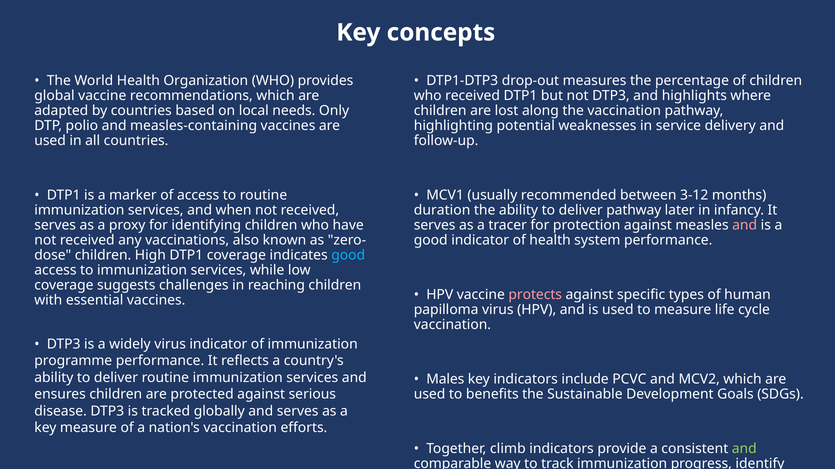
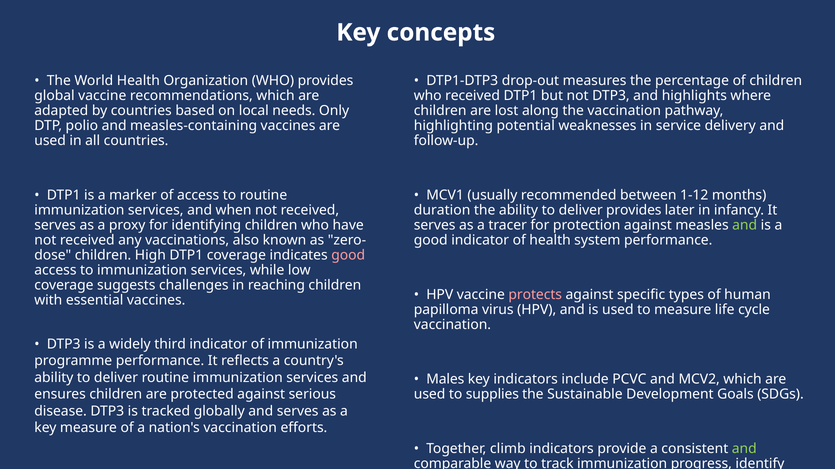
3-12: 3-12 -> 1-12 (694, 195)
deliver pathway: pathway -> provides (634, 210)
and colour: pink -> light green (745, 225)
good colour: light blue -> pink (348, 255)
widely virus: virus -> third (170, 345)
benefits: benefits -> supplies (492, 395)
